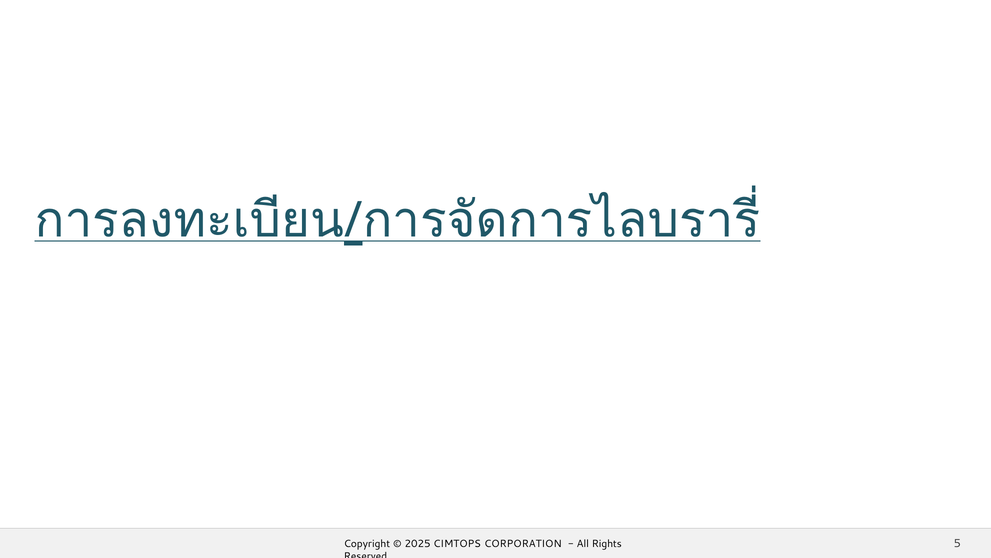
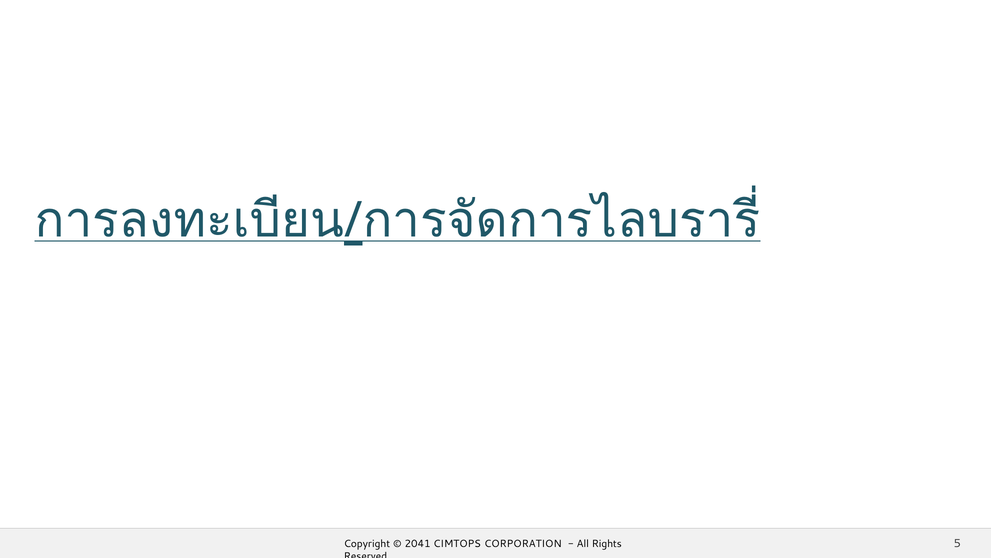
2025: 2025 -> 2041 (418, 543)
